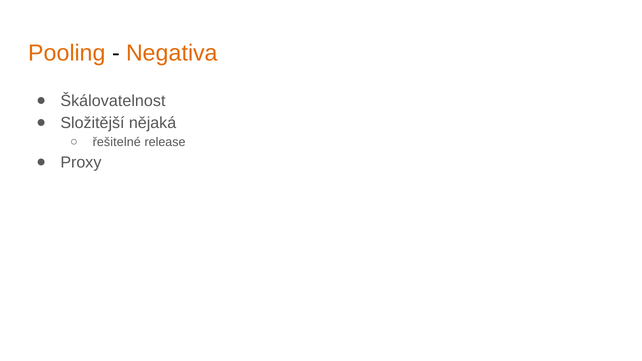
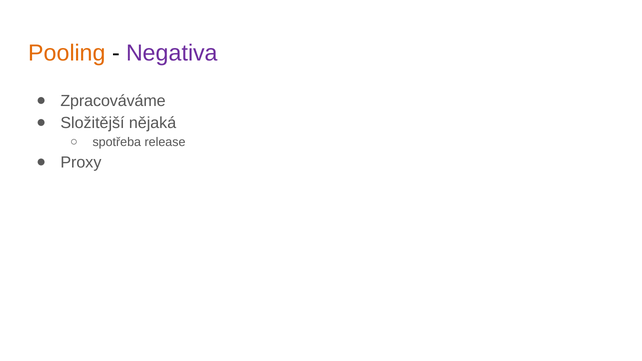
Negativa colour: orange -> purple (172, 53)
Škálovatelnost: Škálovatelnost -> Zpracováváme (113, 101)
řešitelné: řešitelné -> spotřeba (117, 142)
